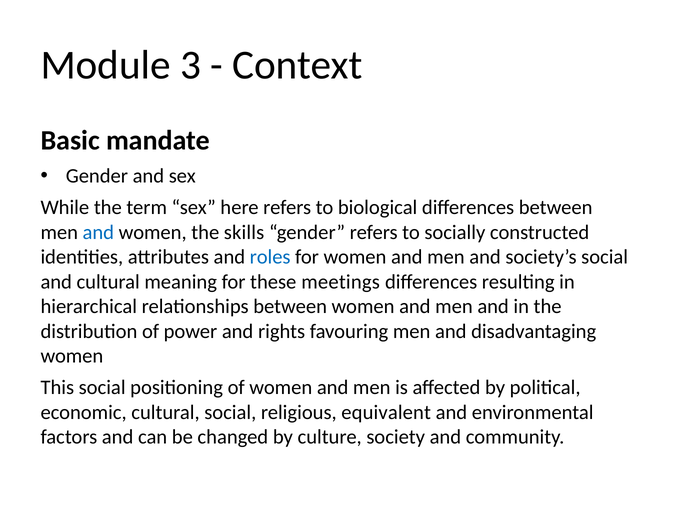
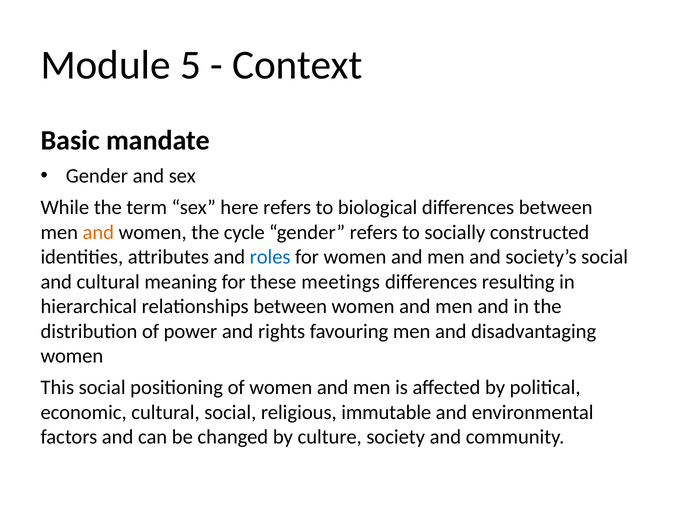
3: 3 -> 5 (191, 65)
and colour: blue -> orange (98, 232)
skills: skills -> cycle (244, 232)
equivalent: equivalent -> immutable (386, 413)
